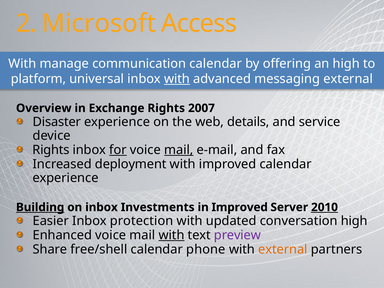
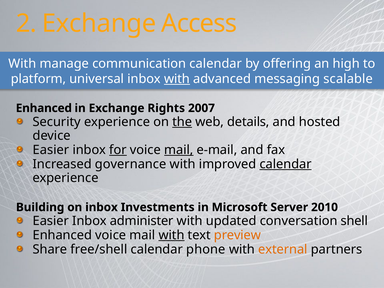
2 Microsoft: Microsoft -> Exchange (99, 23)
messaging external: external -> scalable (348, 79)
Overview: Overview -> Enhanced (44, 108)
Disaster: Disaster -> Security (57, 122)
the underline: none -> present (182, 122)
service: service -> hosted (320, 122)
Rights: Rights -> Easier (51, 150)
deployment: deployment -> governance (131, 164)
calendar underline: none -> present (286, 164)
Building underline: present -> none (40, 207)
in Improved: Improved -> Microsoft (240, 207)
2010 underline: present -> none (324, 207)
protection: protection -> administer (142, 221)
conversation high: high -> shell (354, 221)
preview colour: purple -> orange (237, 235)
